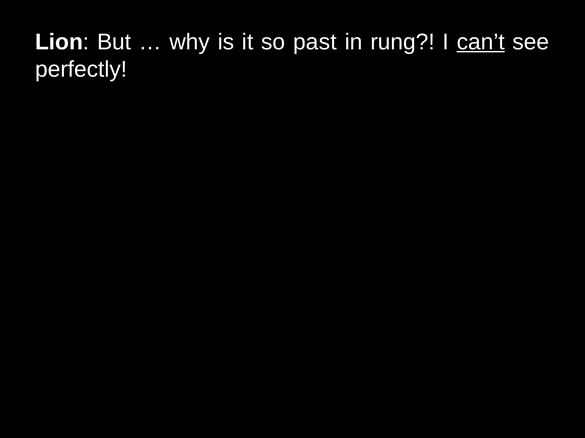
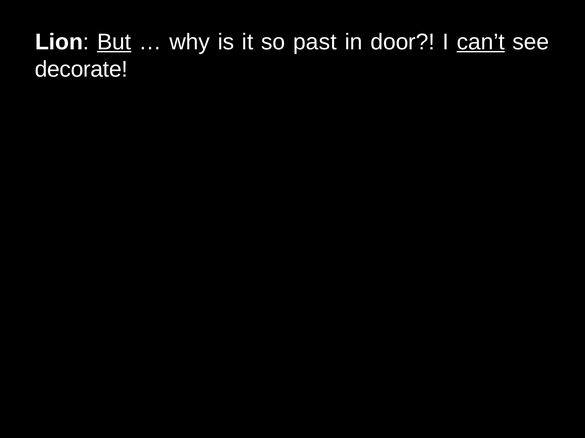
But underline: none -> present (114, 42)
rung: rung -> door (403, 42)
perfectly: perfectly -> decorate (81, 69)
